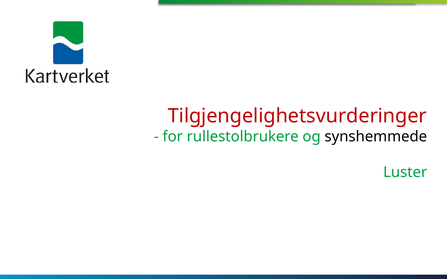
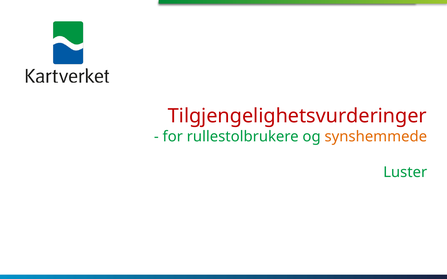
synshemmede colour: black -> orange (376, 137)
